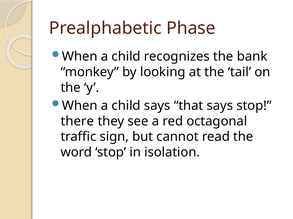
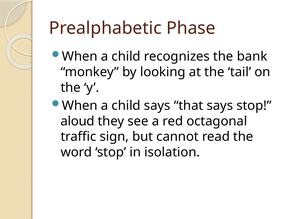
there: there -> aloud (78, 122)
